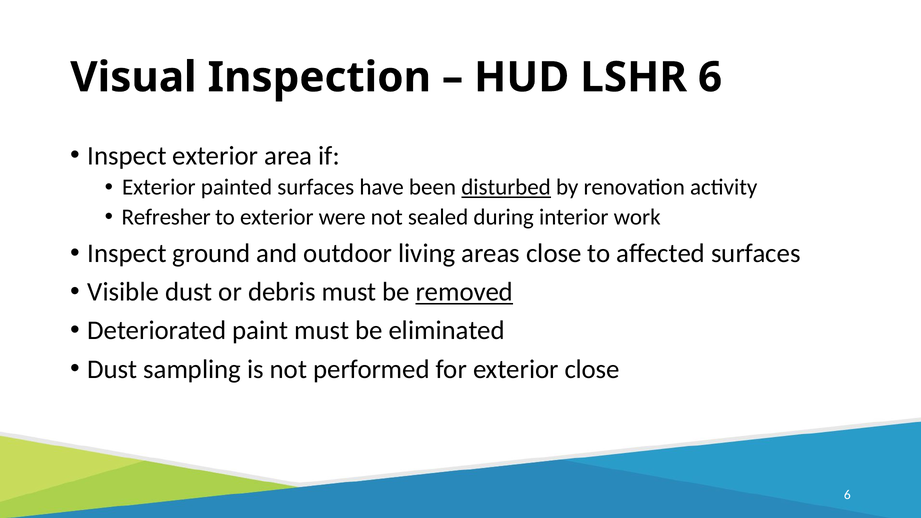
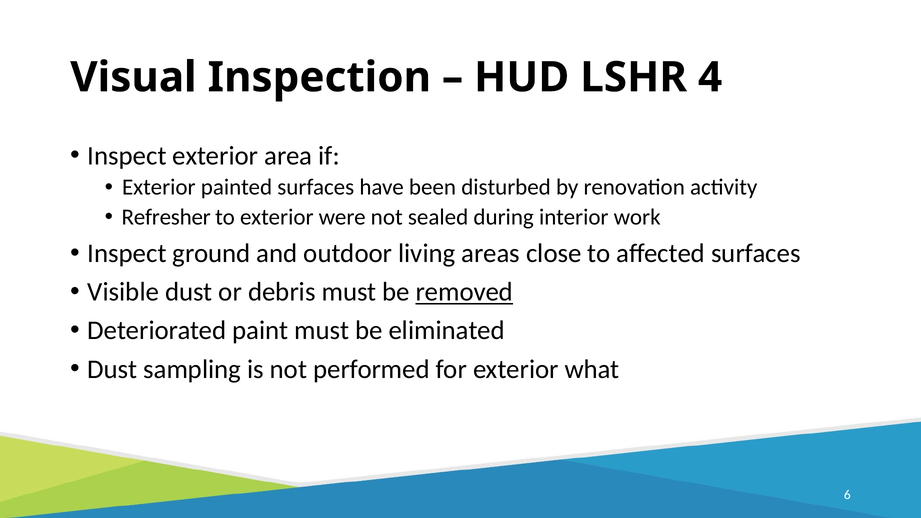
LSHR 6: 6 -> 4 (710, 77)
disturbed underline: present -> none (506, 187)
exterior close: close -> what (592, 369)
